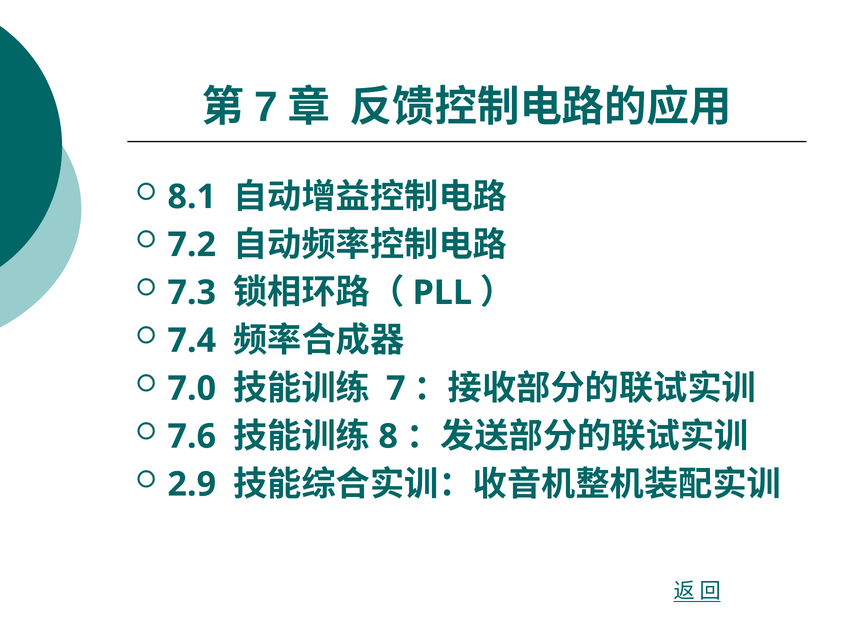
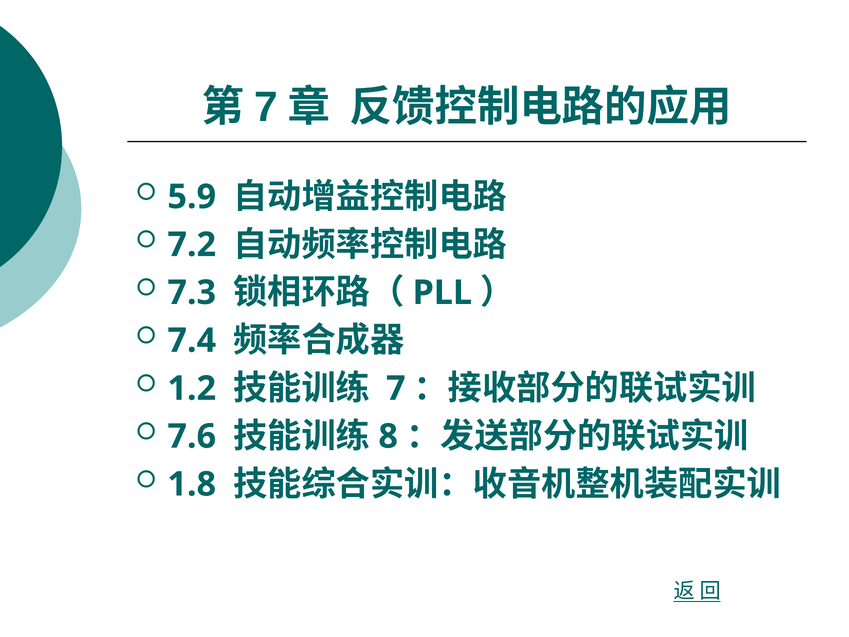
8.1: 8.1 -> 5.9 (192, 197)
7.0: 7.0 -> 1.2 (192, 388)
2.9: 2.9 -> 1.8 (192, 484)
